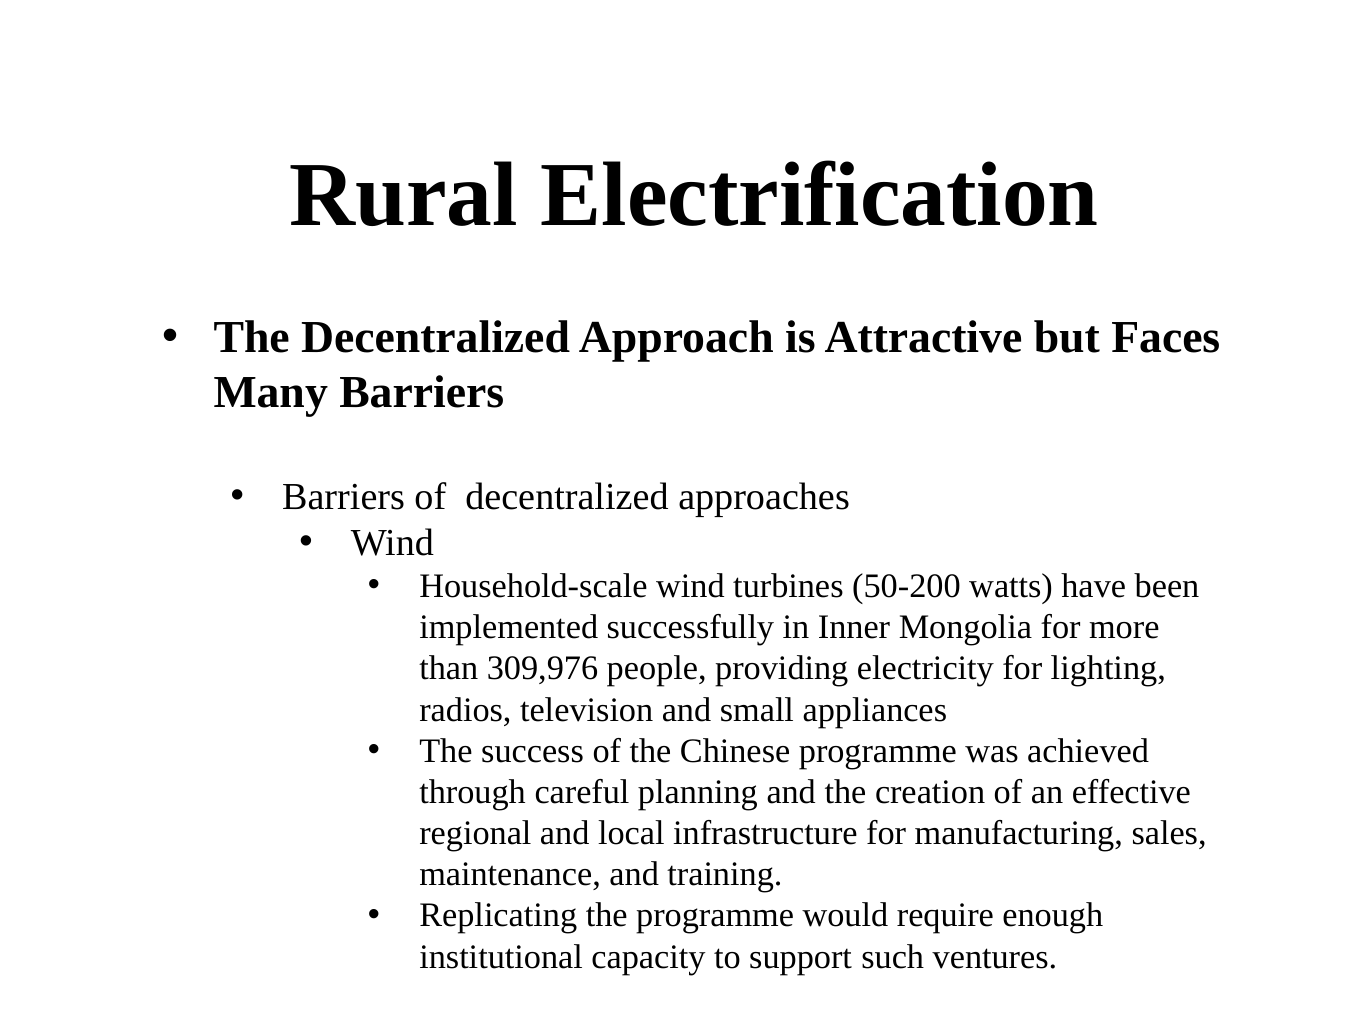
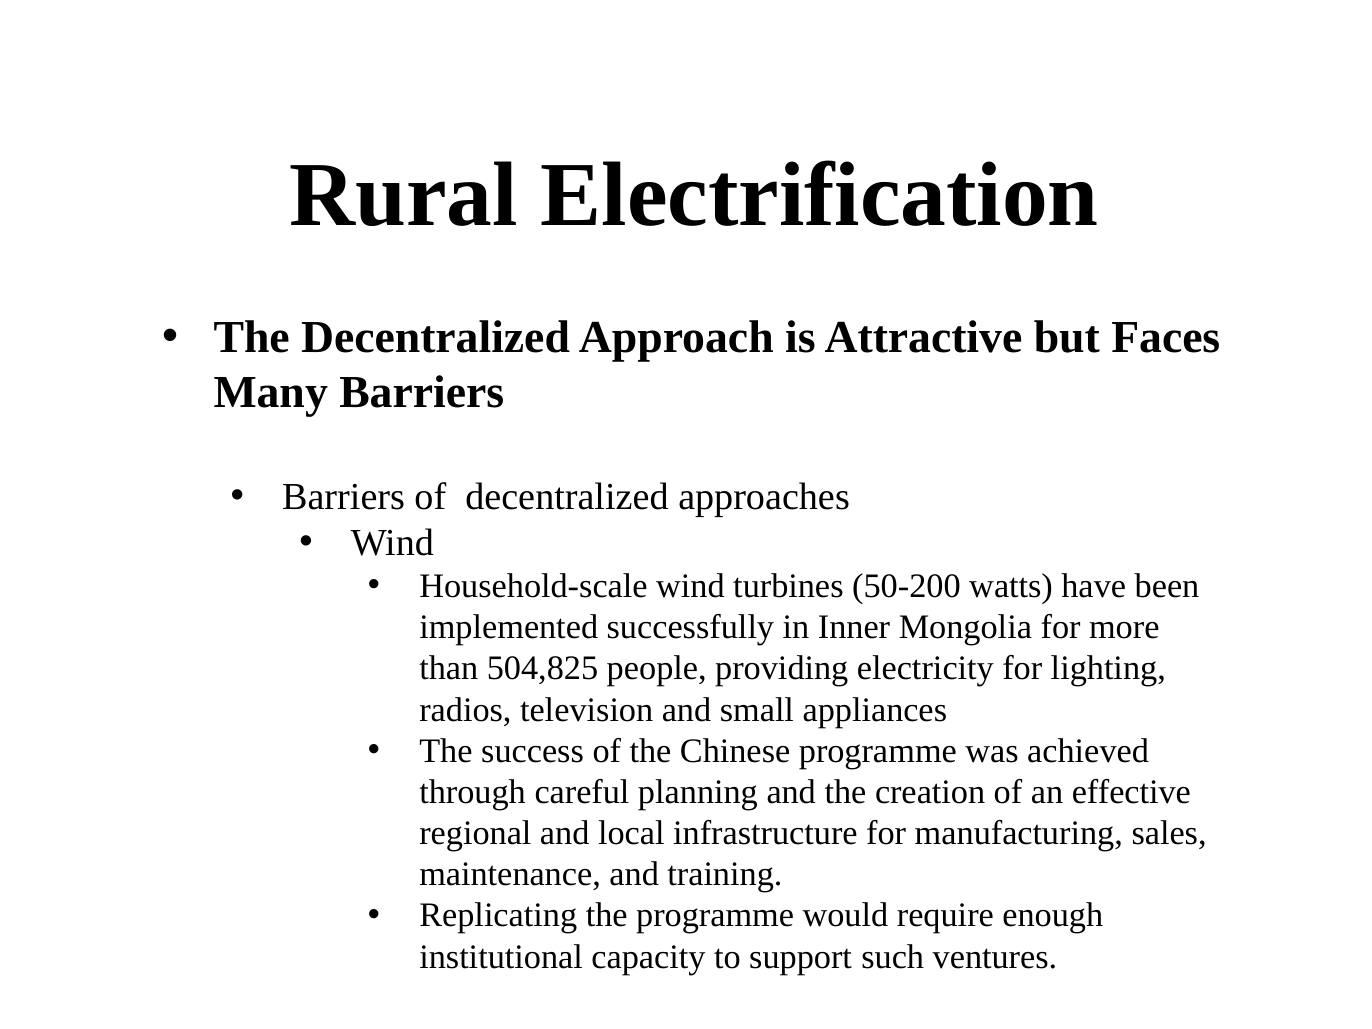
309,976: 309,976 -> 504,825 (543, 669)
